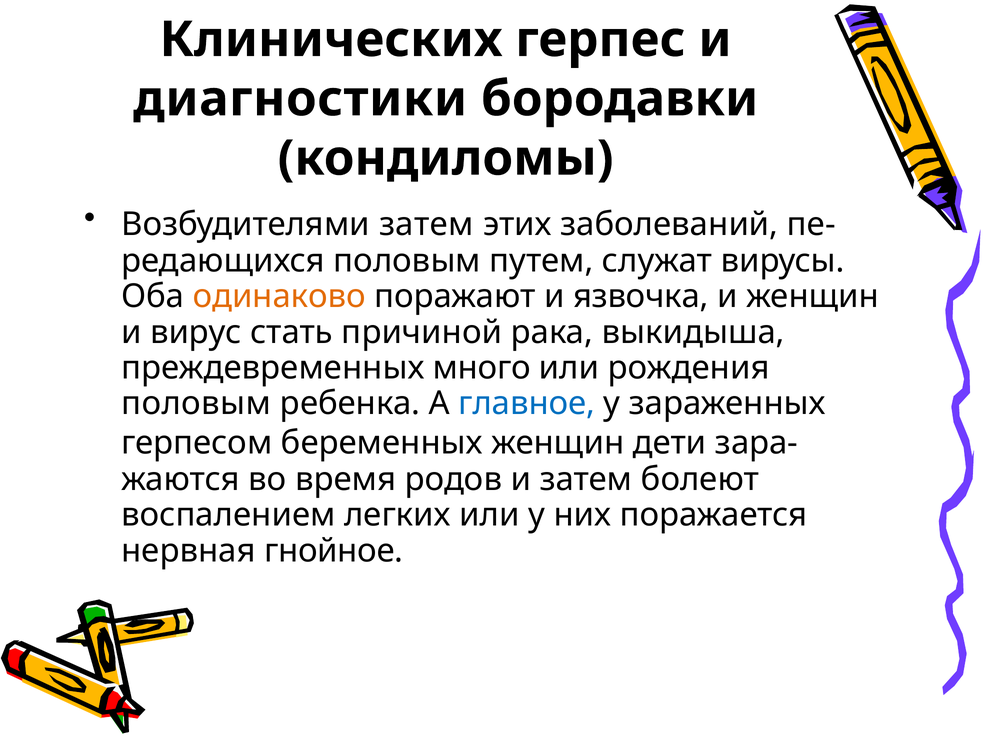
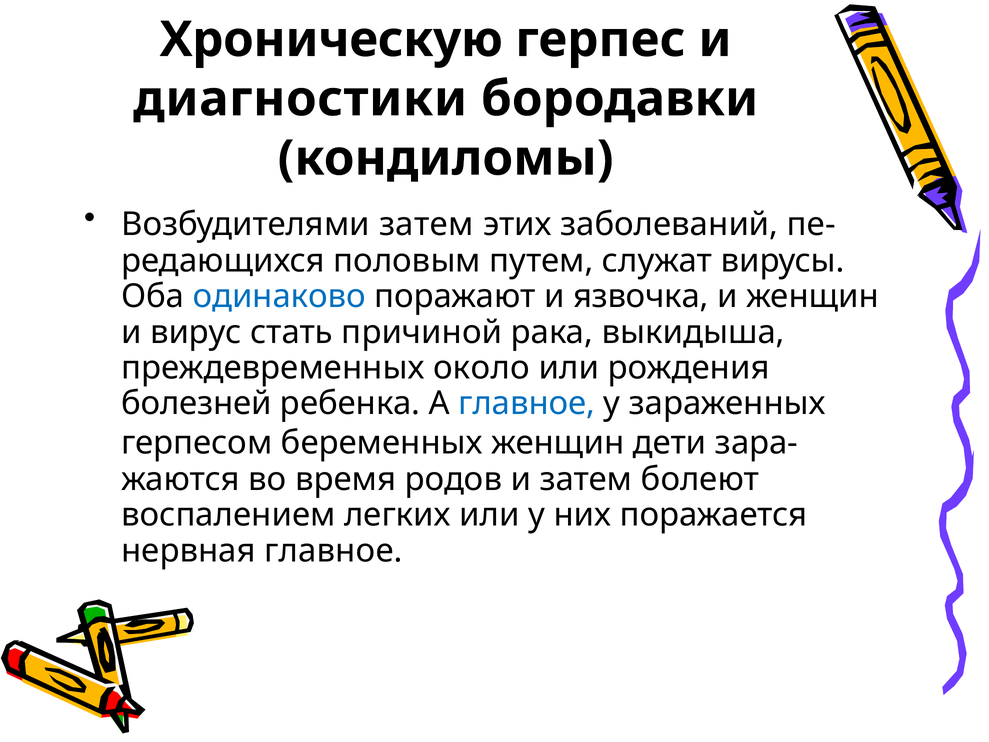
Клинических: Клинических -> Хроническую (331, 40)
одинаково colour: orange -> blue (279, 296)
много: много -> около (482, 368)
половым: половым -> болезней (196, 403)
нервная гнойное: гнойное -> главное (333, 550)
